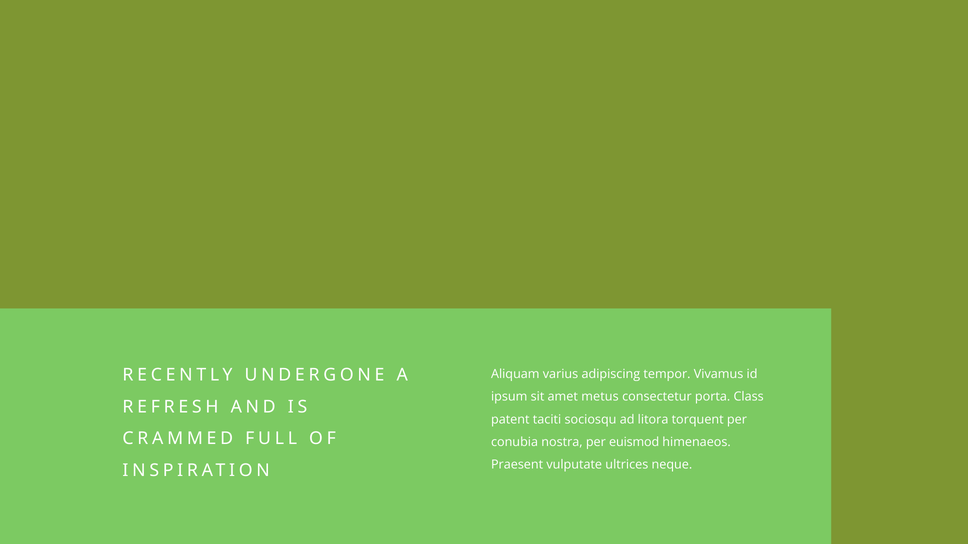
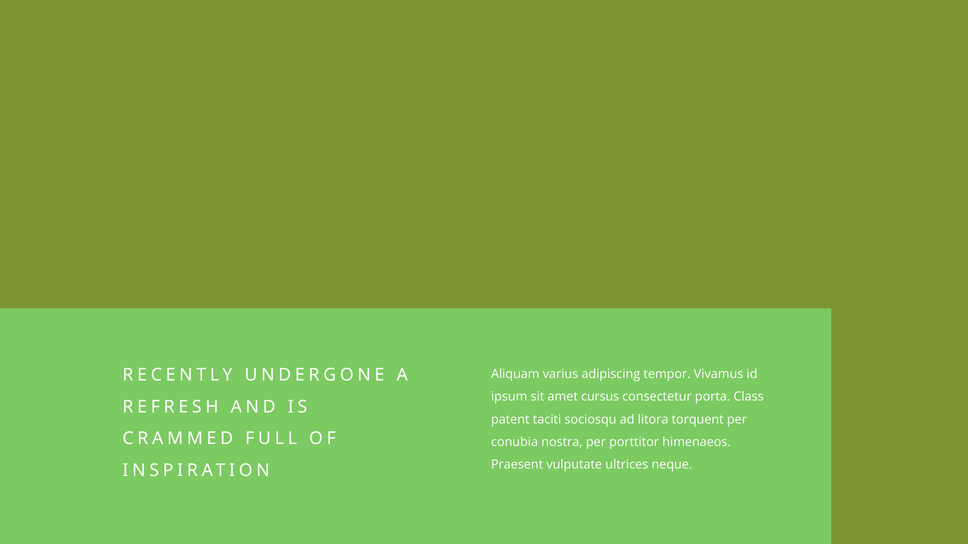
metus: metus -> cursus (600, 397)
euismod: euismod -> porttitor (634, 442)
